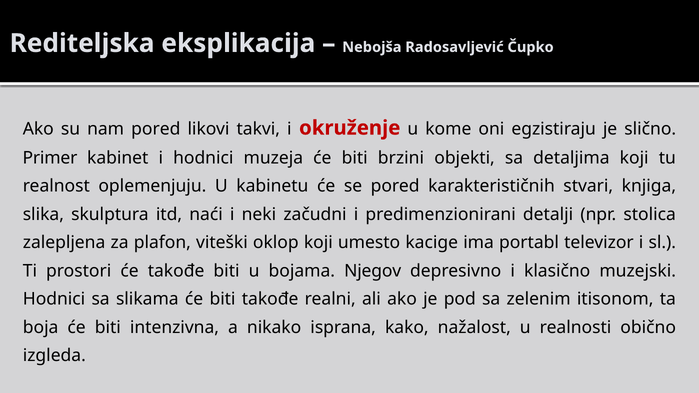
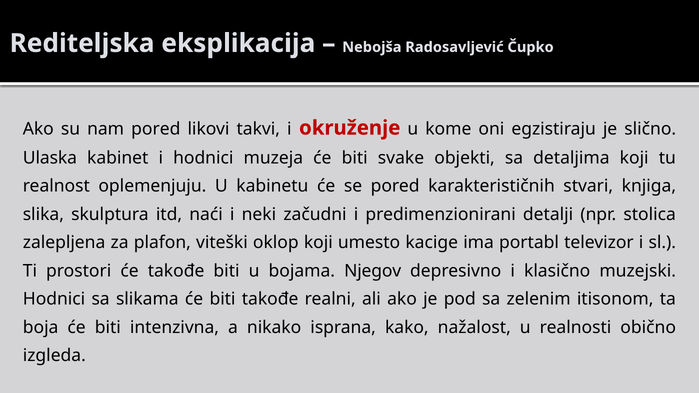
Primer: Primer -> Ulaska (50, 158)
brzini: brzini -> svake (401, 158)
